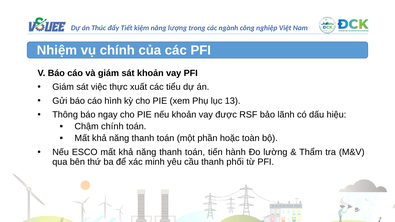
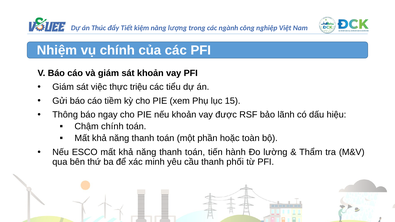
xuất: xuất -> triệu (139, 87)
hình: hình -> tiềm (113, 101)
13: 13 -> 15 (233, 101)
